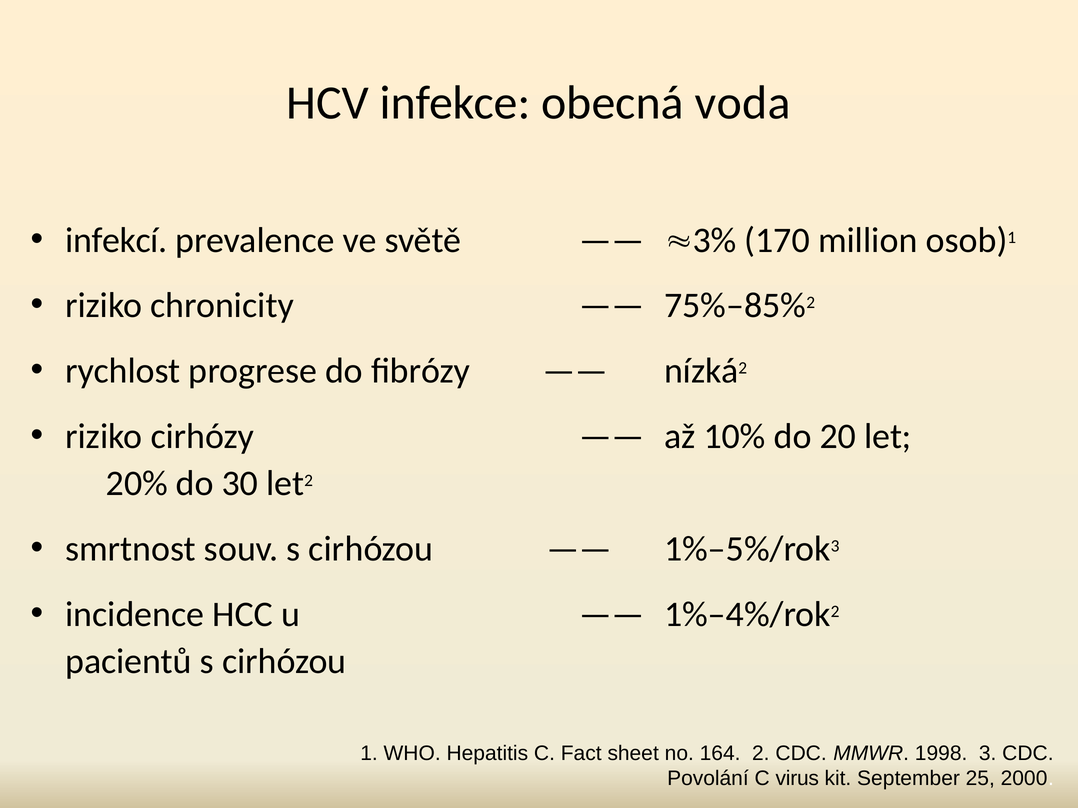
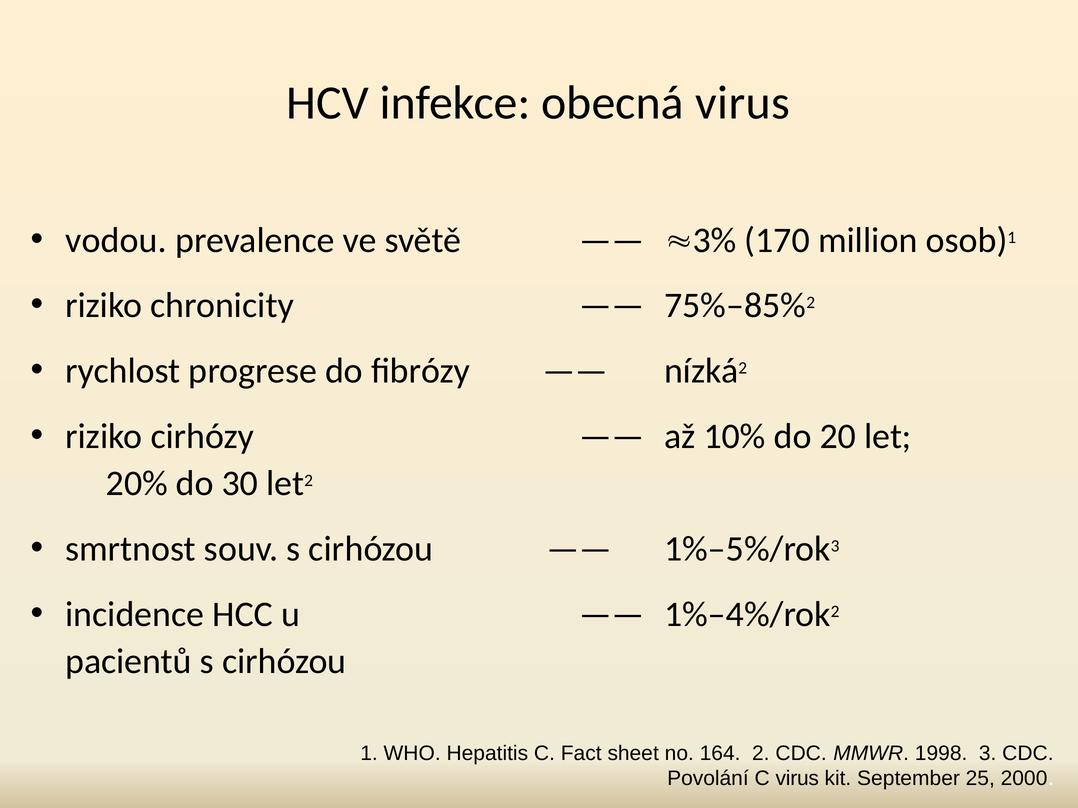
obecná voda: voda -> virus (743, 103)
infekcí: infekcí -> vodou (116, 240)
